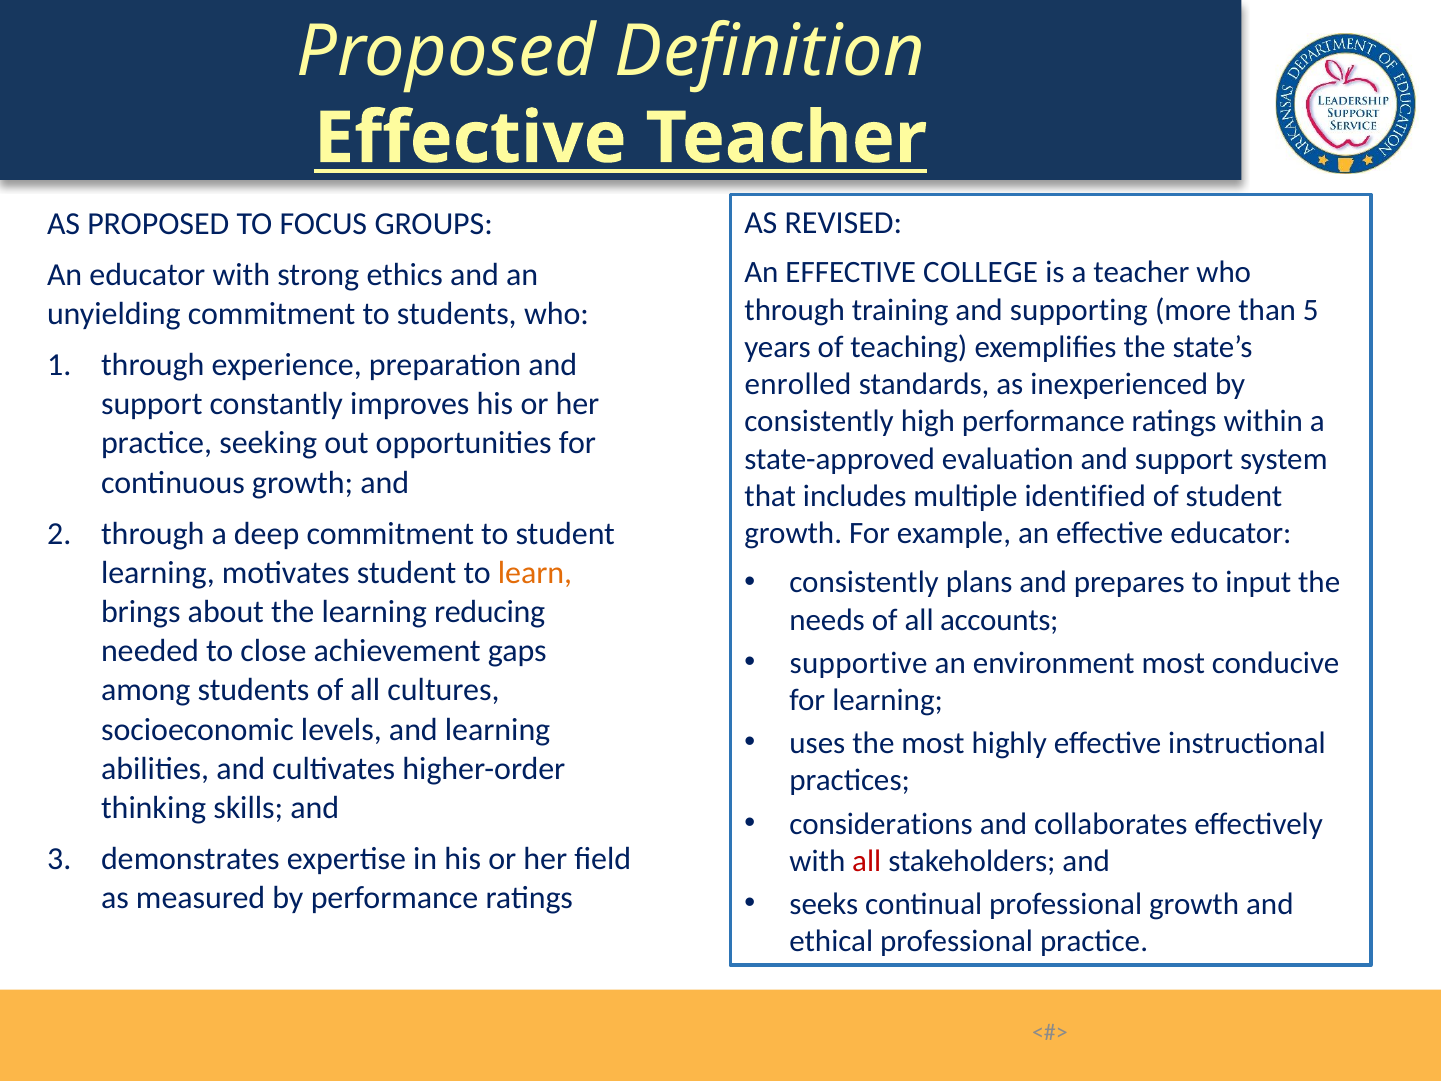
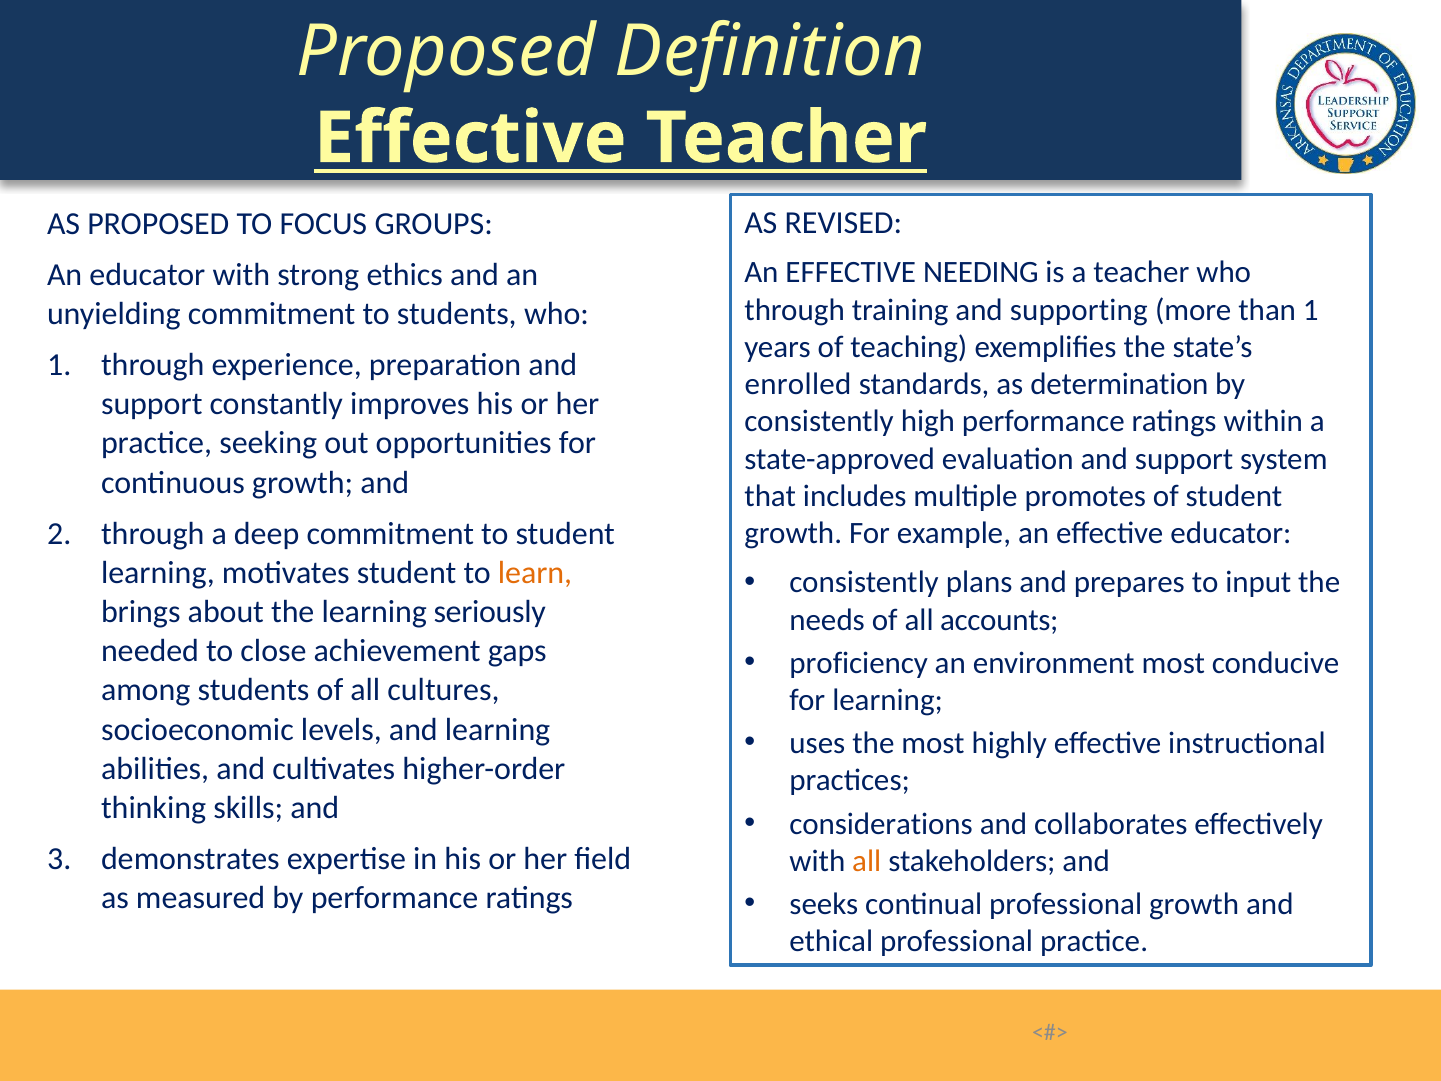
COLLEGE: COLLEGE -> NEEDING (981, 273)
than 5: 5 -> 1 (1311, 310)
inexperienced: inexperienced -> determination (1119, 384)
identified: identified -> promotes (1085, 496)
reducing: reducing -> seriously (490, 612)
supportive: supportive -> proficiency (859, 663)
all colour: red -> orange (867, 861)
